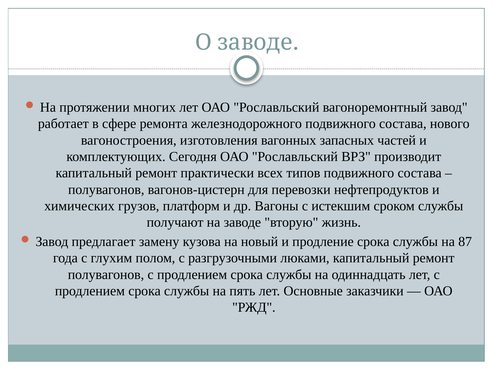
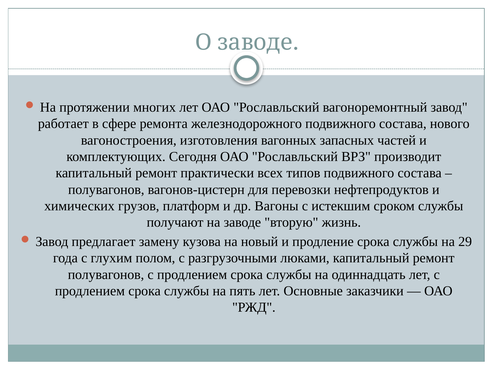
87: 87 -> 29 (465, 241)
